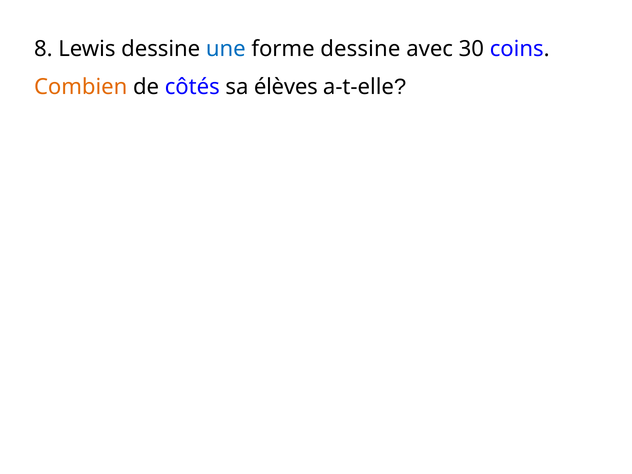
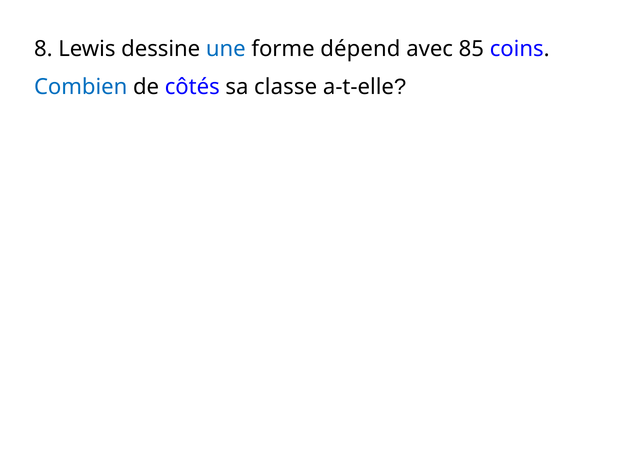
forme dessine: dessine -> dépend (360, 49)
30: 30 -> 85 (471, 49)
Combien colour: orange -> blue (81, 87)
élèves: élèves -> classe (286, 87)
